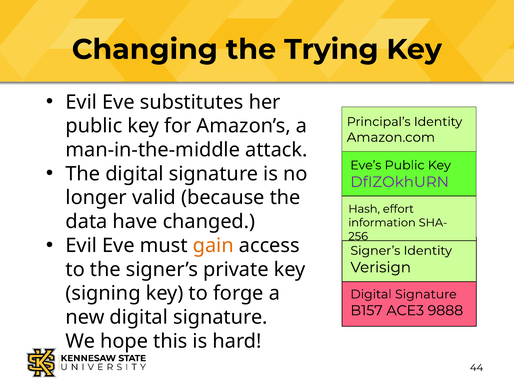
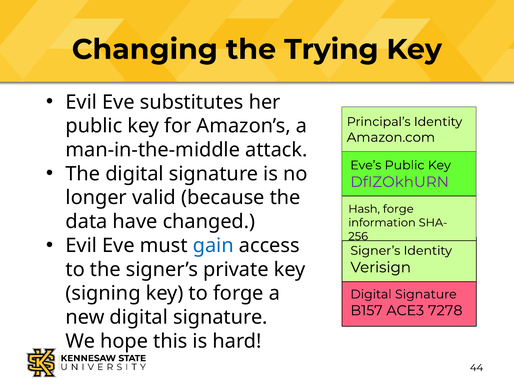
Hash effort: effort -> forge (398, 209)
gain colour: orange -> blue (213, 246)
9888: 9888 -> 7278 (445, 311)
